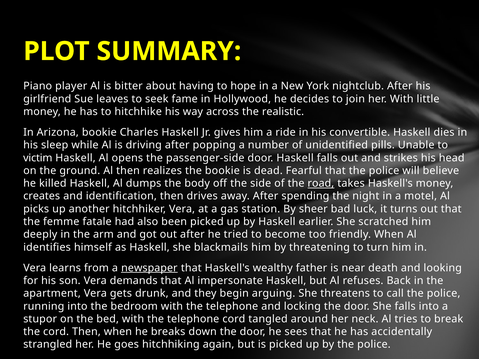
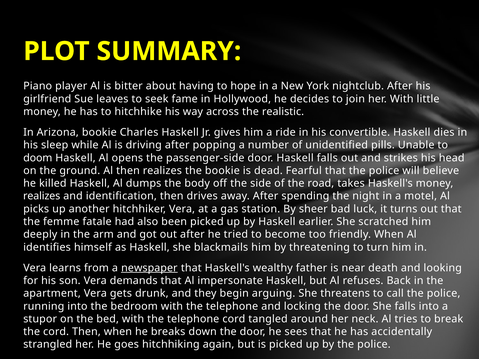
victim: victim -> doom (38, 158)
road underline: present -> none (321, 184)
creates: creates -> realizes (42, 196)
